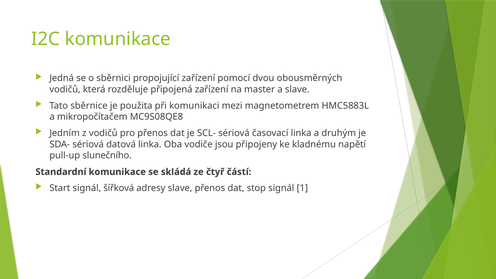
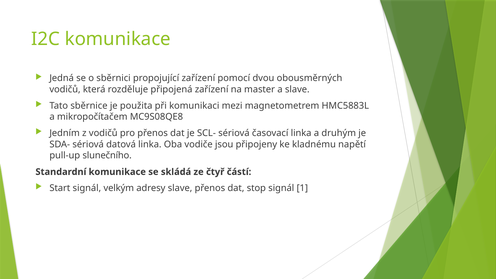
šířková: šířková -> velkým (119, 188)
